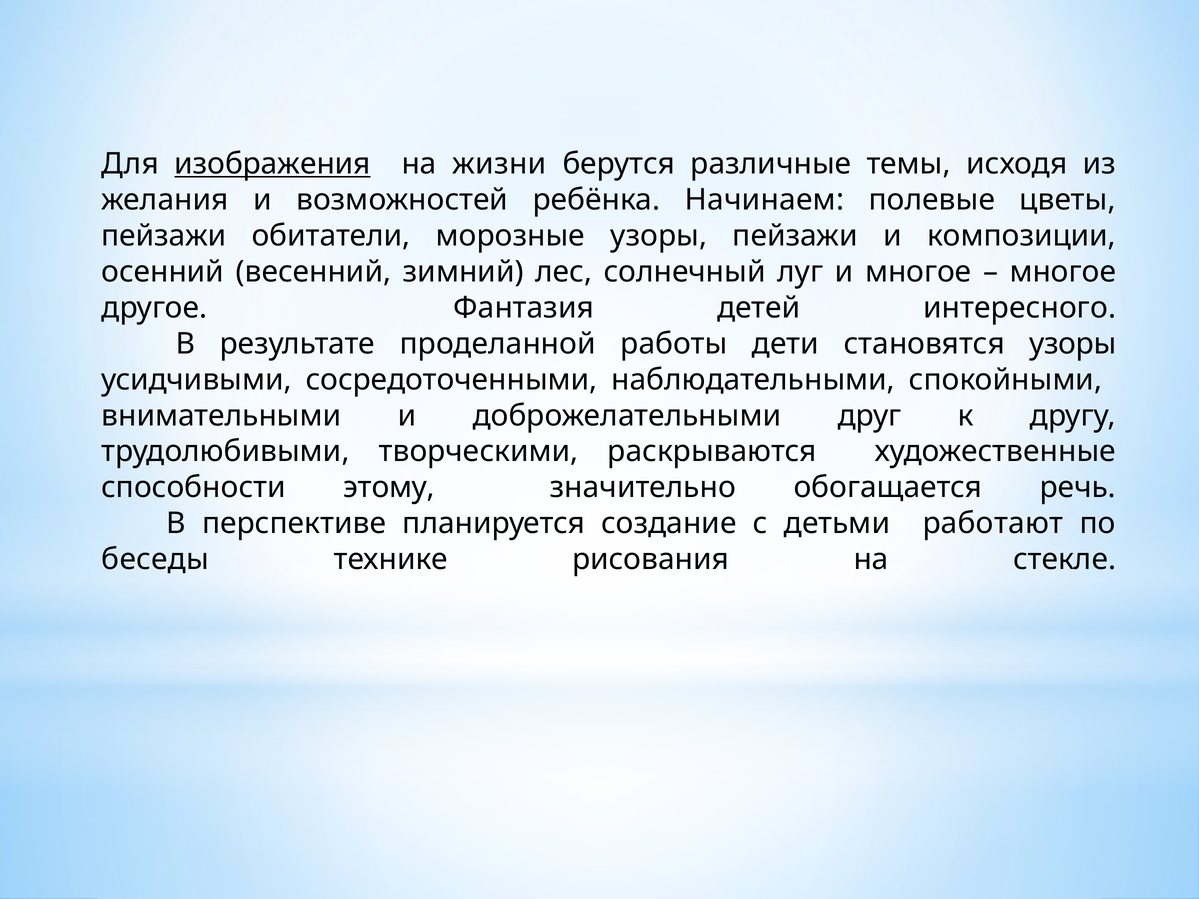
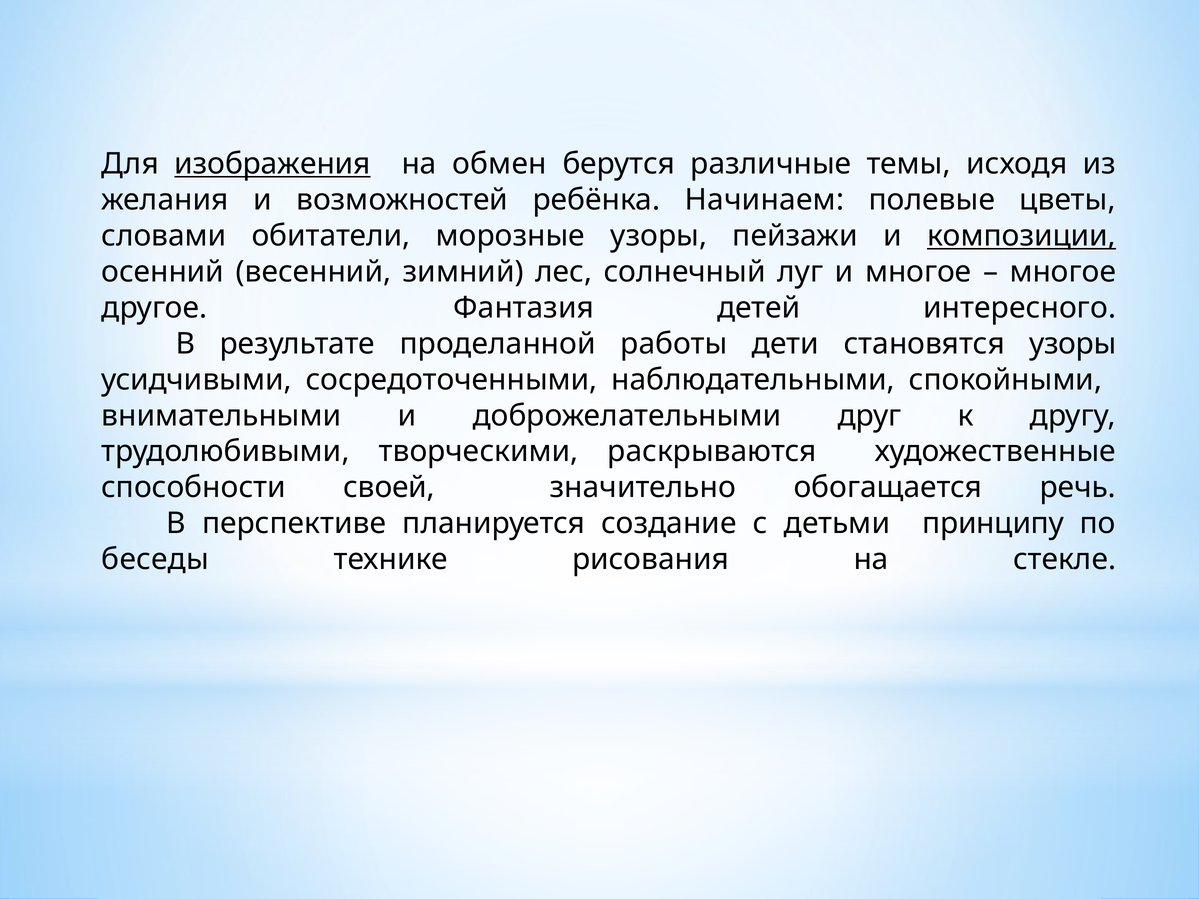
жизни: жизни -> обмен (499, 164)
пейзажи: пейзажи -> словами (164, 236)
композиции underline: none -> present (1022, 236)
этому: этому -> своей (389, 488)
работают: работают -> принципу (993, 524)
